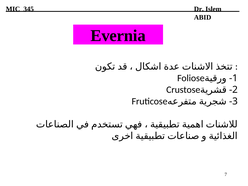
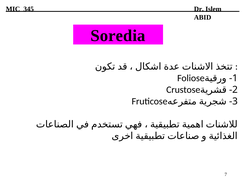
Evernia: Evernia -> Soredia (118, 36)
